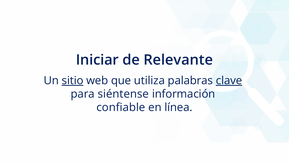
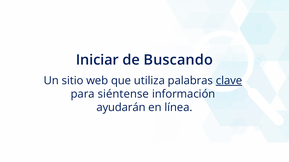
Relevante: Relevante -> Buscando (178, 60)
sitio underline: present -> none (73, 81)
confiable: confiable -> ayudarán (121, 108)
